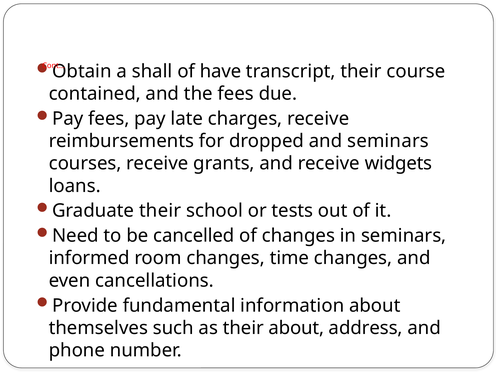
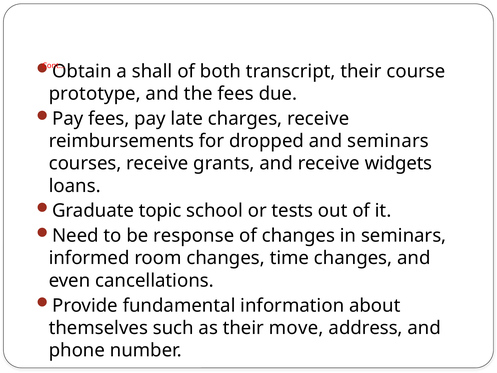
have: have -> both (220, 71)
contained: contained -> prototype (95, 94)
Graduate their: their -> topic (160, 211)
cancelled: cancelled -> response (194, 236)
their about: about -> move (296, 328)
